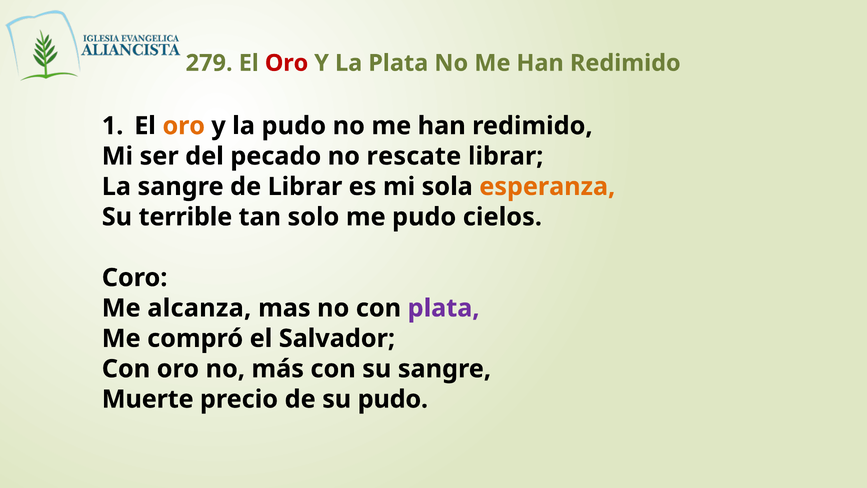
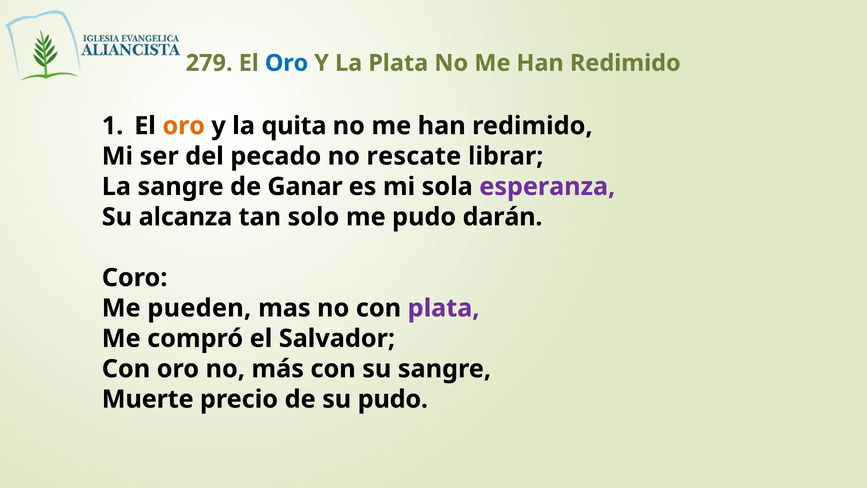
Oro colour: red -> blue (287, 63)
la pudo: pudo -> quita (294, 126)
de Librar: Librar -> Ganar (305, 186)
esperanza colour: orange -> purple (547, 186)
terrible: terrible -> alcanza (185, 217)
cielos: cielos -> darán (503, 217)
alcanza: alcanza -> pueden (199, 308)
